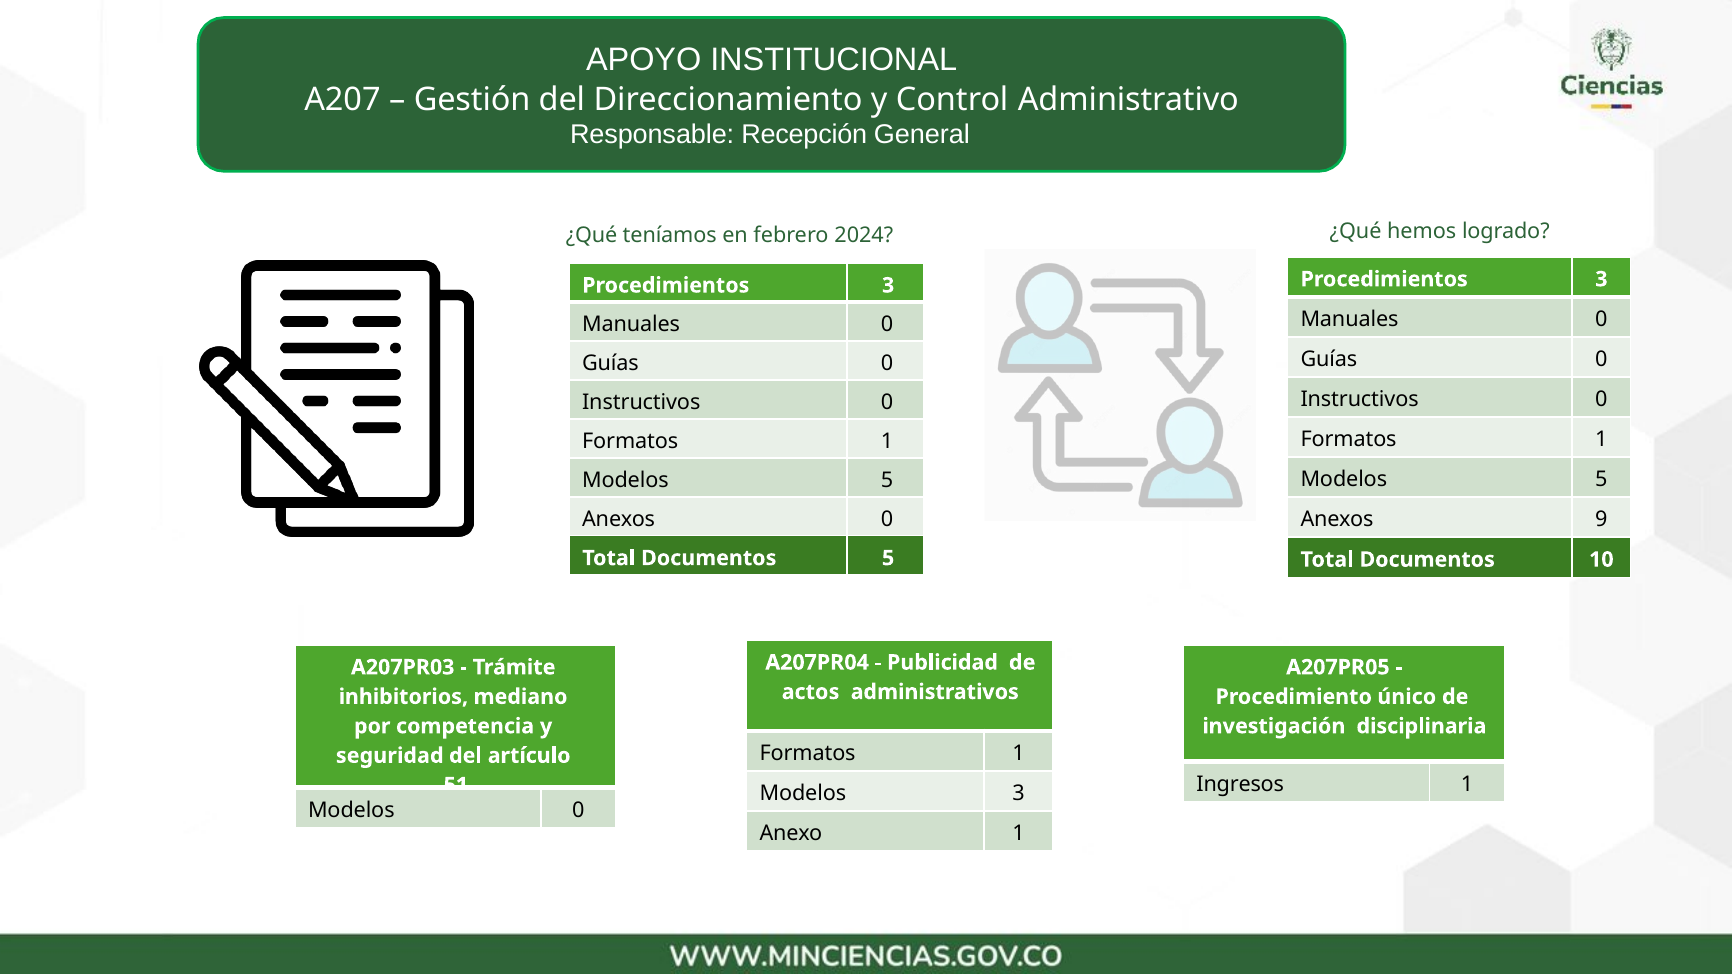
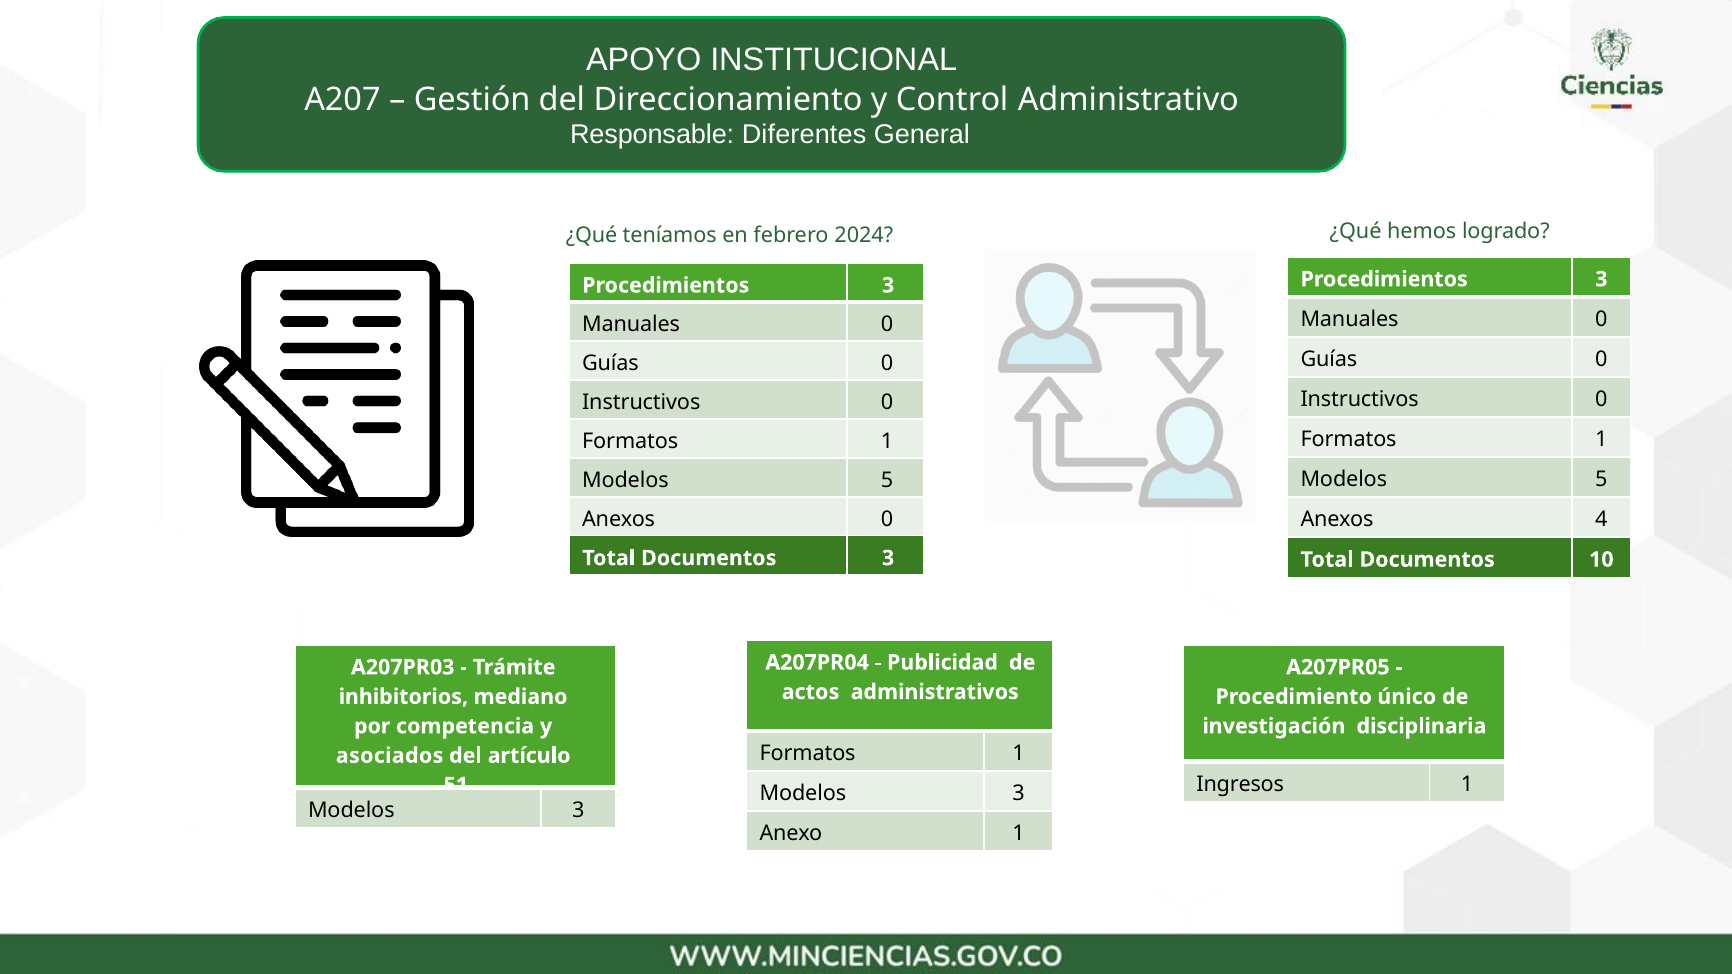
Recepción: Recepción -> Diferentes (804, 135)
9: 9 -> 4 (1601, 520)
Documentos 5: 5 -> 3 (888, 558)
seguridad: seguridad -> asociados (390, 756)
0: 0 -> 3 (578, 810)
